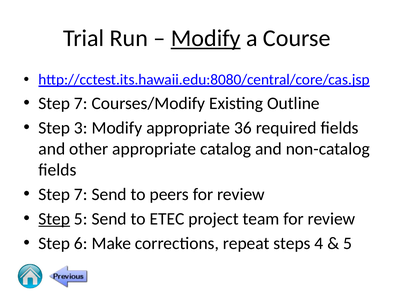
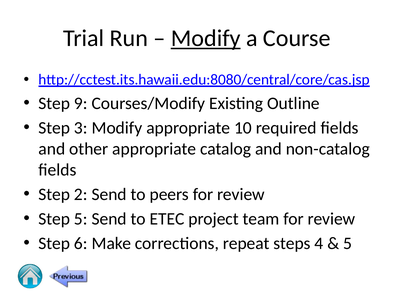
7: 7 -> 9 (81, 103)
36: 36 -> 10 (243, 128)
7: 7 -> 2 (81, 195)
Step underline: present -> none (54, 219)
